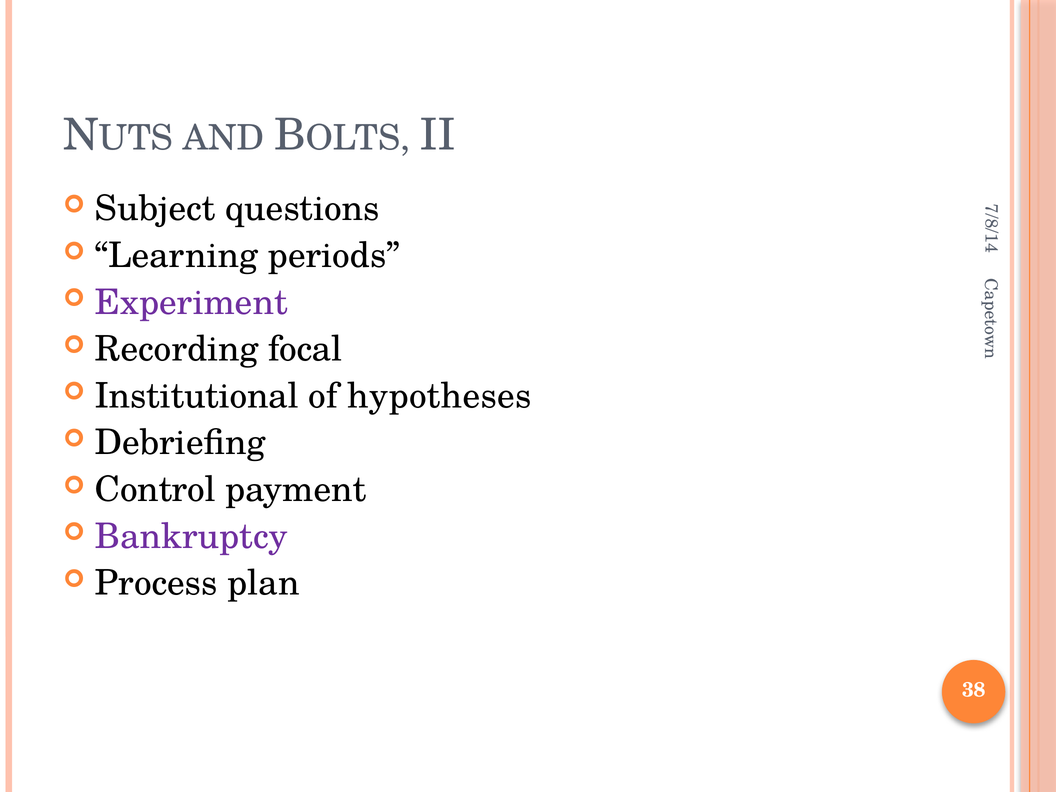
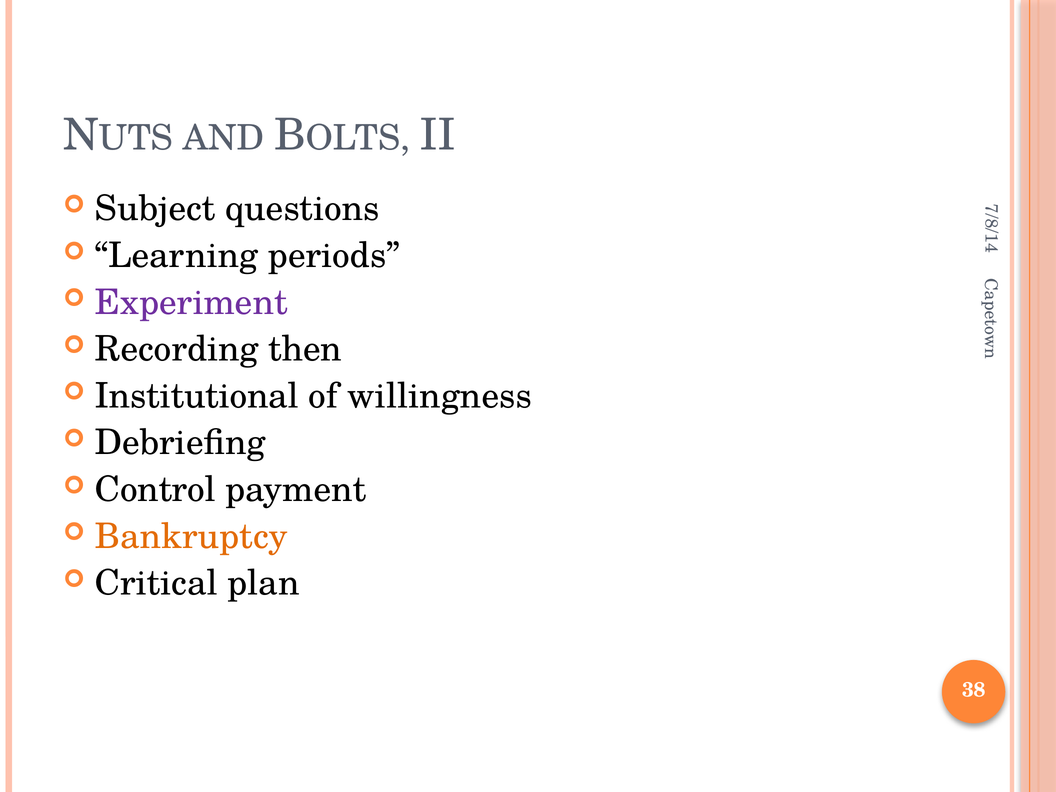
focal: focal -> then (305, 349)
hypotheses: hypotheses -> willingness (440, 396)
Bankruptcy colour: purple -> orange (191, 537)
Process: Process -> Critical (156, 583)
